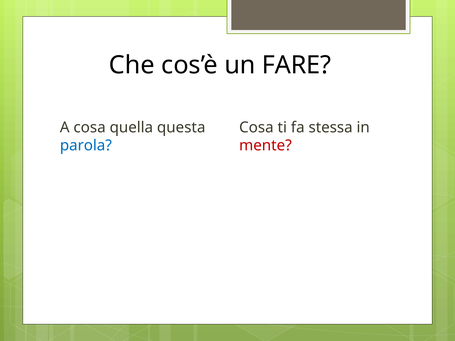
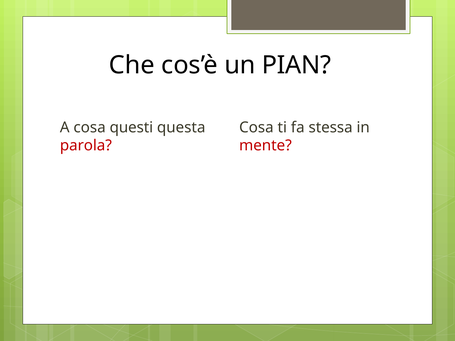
FARE: FARE -> PIAN (296, 65)
quella: quella -> questi (131, 128)
parola colour: blue -> red (86, 146)
